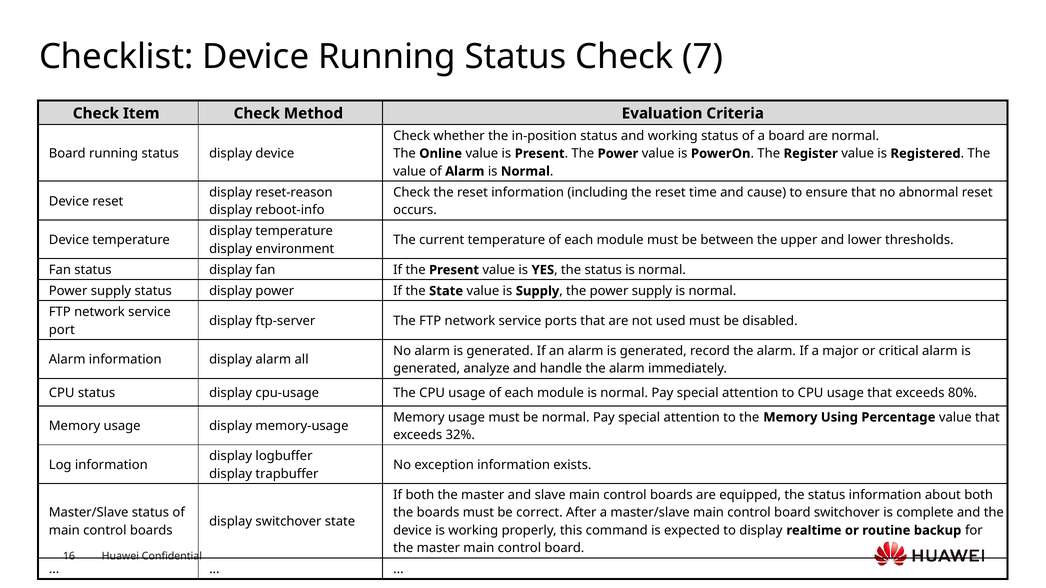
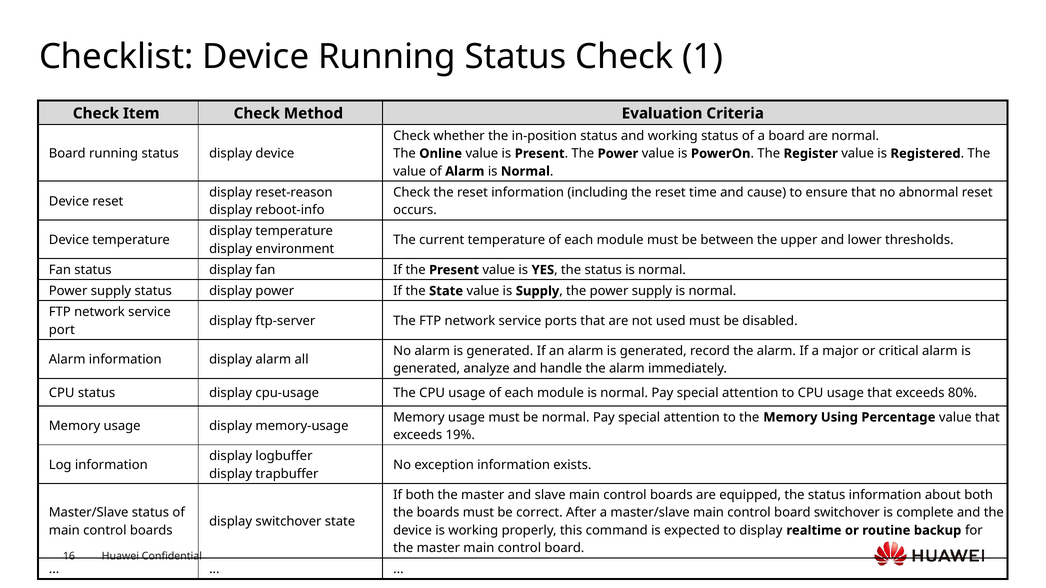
7: 7 -> 1 (703, 57)
32%: 32% -> 19% (460, 435)
